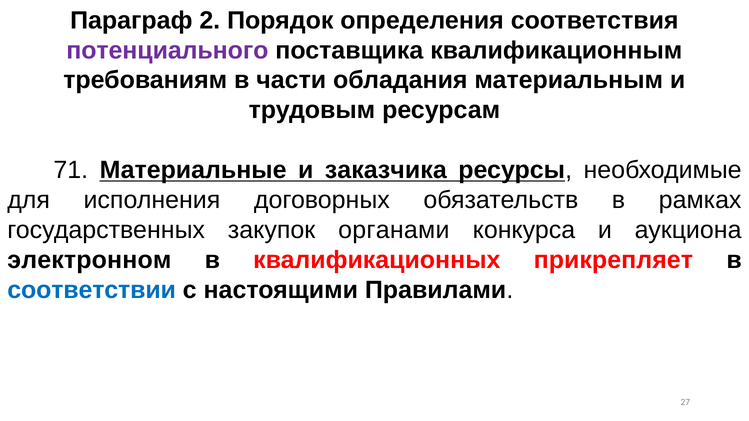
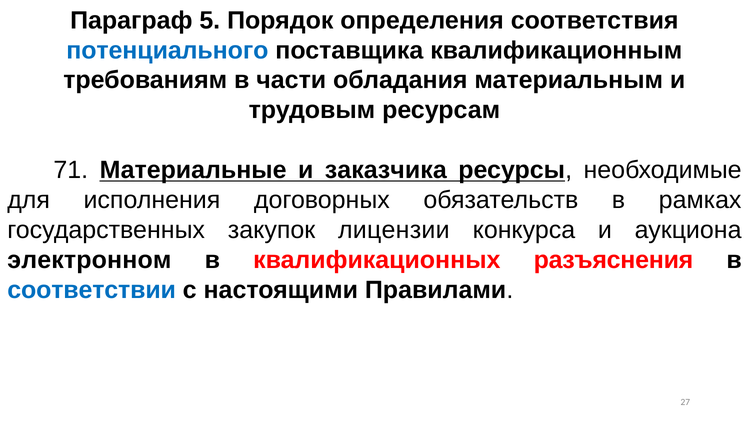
2: 2 -> 5 (210, 20)
потенциального colour: purple -> blue (167, 50)
органами: органами -> лицензии (394, 230)
прикрепляет: прикрепляет -> разъяснения (613, 260)
